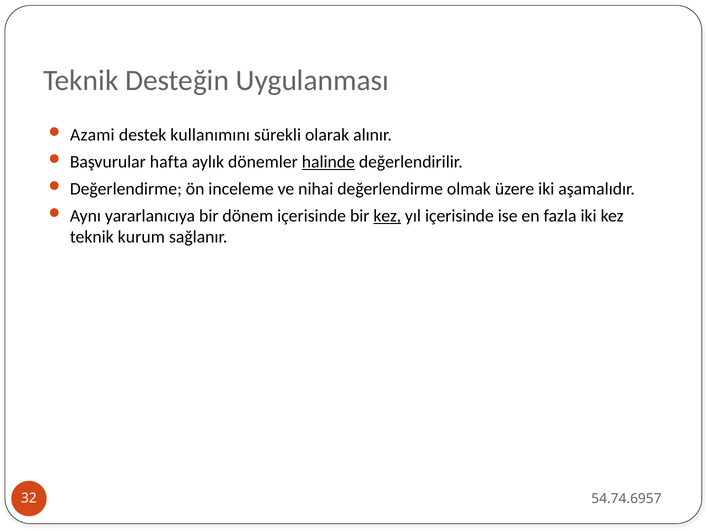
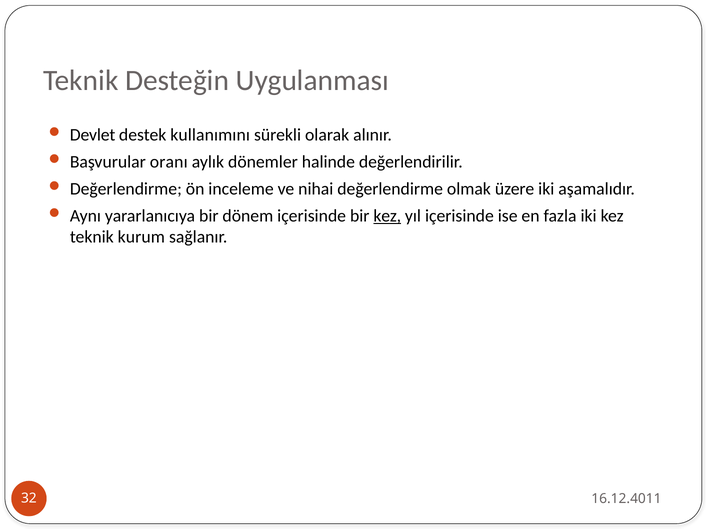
Azami: Azami -> Devlet (93, 135)
hafta: hafta -> oranı (169, 162)
halinde underline: present -> none (328, 162)
54.74.6957: 54.74.6957 -> 16.12.4011 (626, 498)
